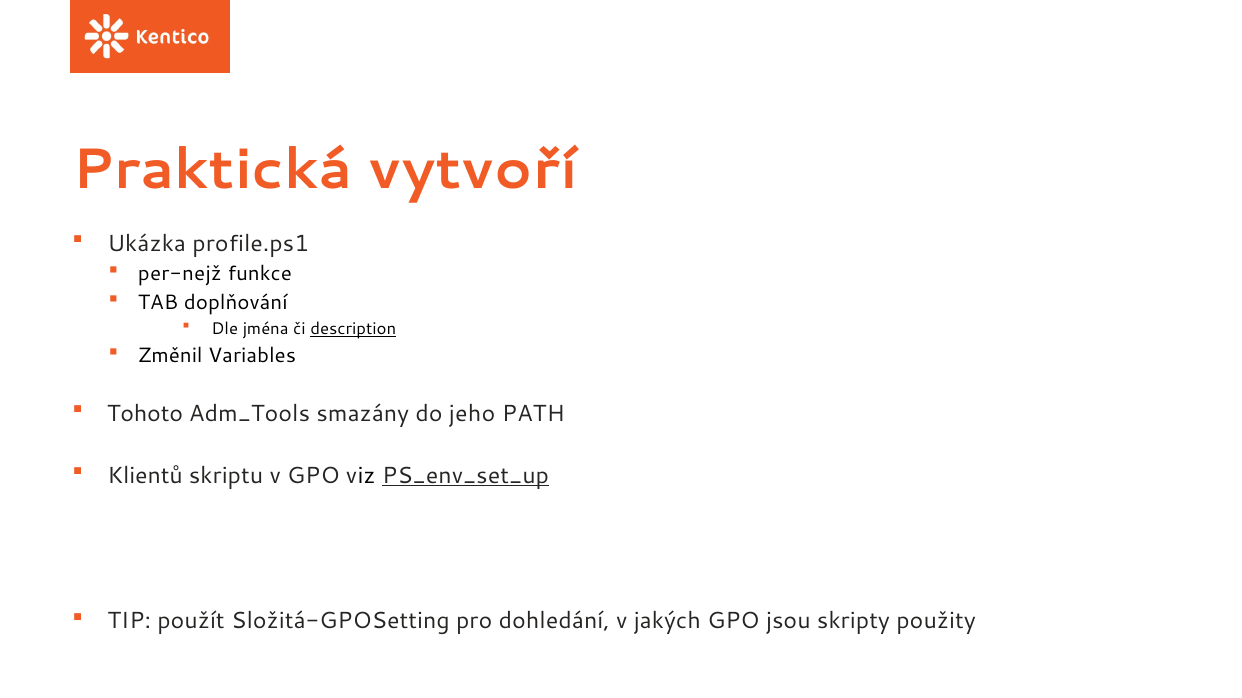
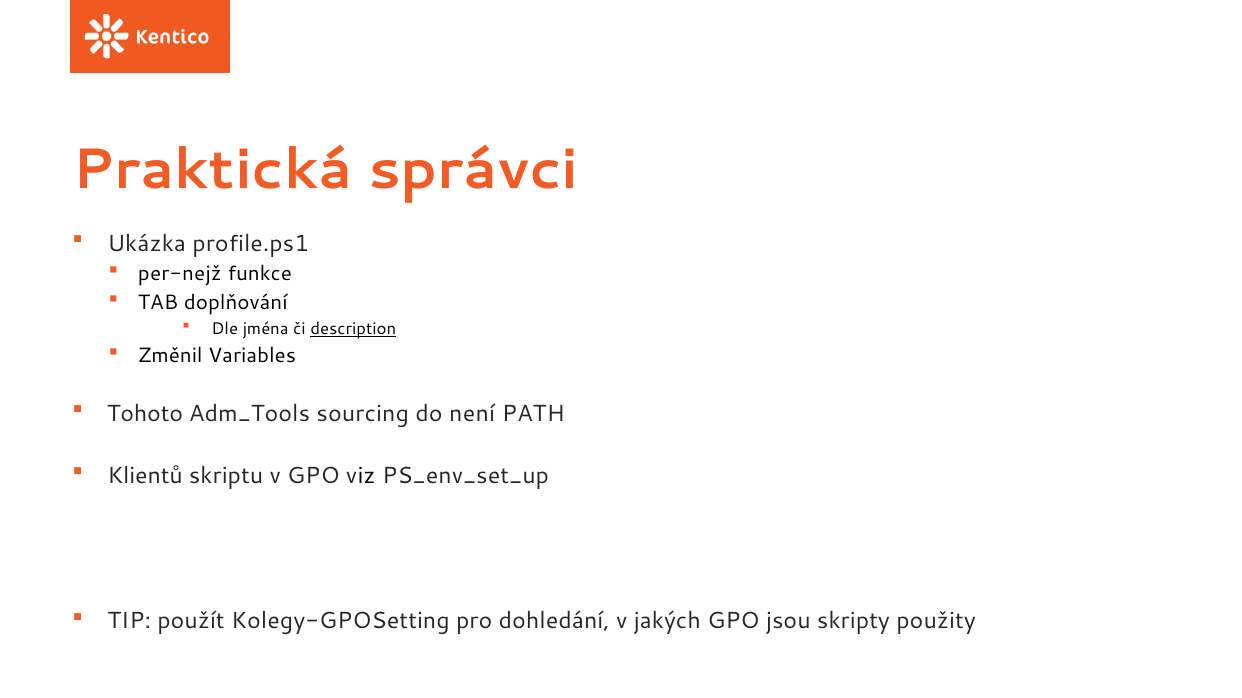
vytvoří: vytvoří -> správci (473, 170)
smazány: smazány -> sourcing (363, 414)
jeho: jeho -> není (472, 414)
PS_env_set_up underline: present -> none (466, 476)
Složitá-GPOSetting: Složitá-GPOSetting -> Kolegy-GPOSetting (340, 622)
